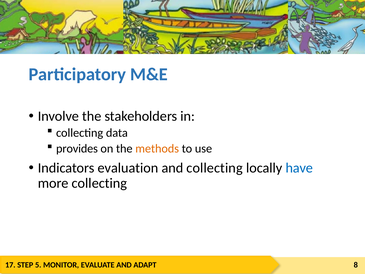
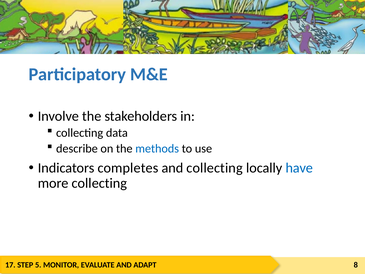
provides: provides -> describe (77, 148)
methods colour: orange -> blue (157, 148)
evaluation: evaluation -> completes (128, 168)
